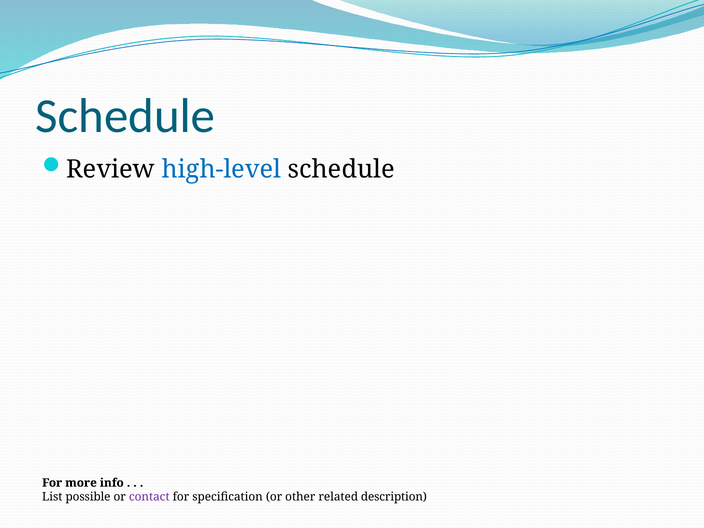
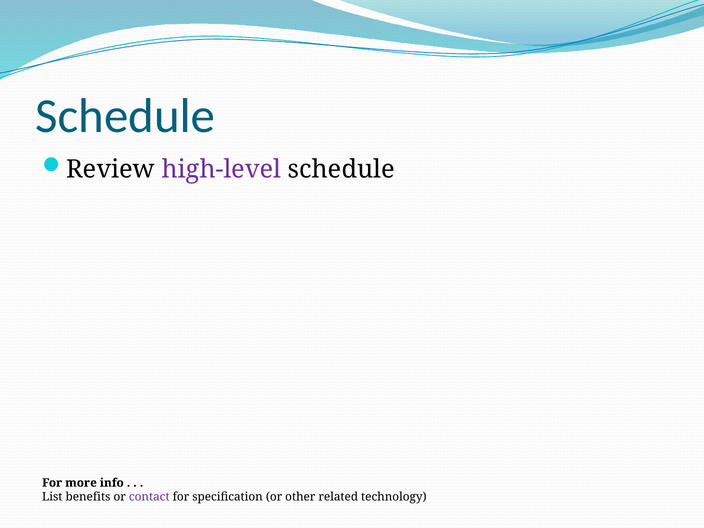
high-level colour: blue -> purple (221, 169)
possible: possible -> benefits (88, 497)
description: description -> technology (394, 497)
